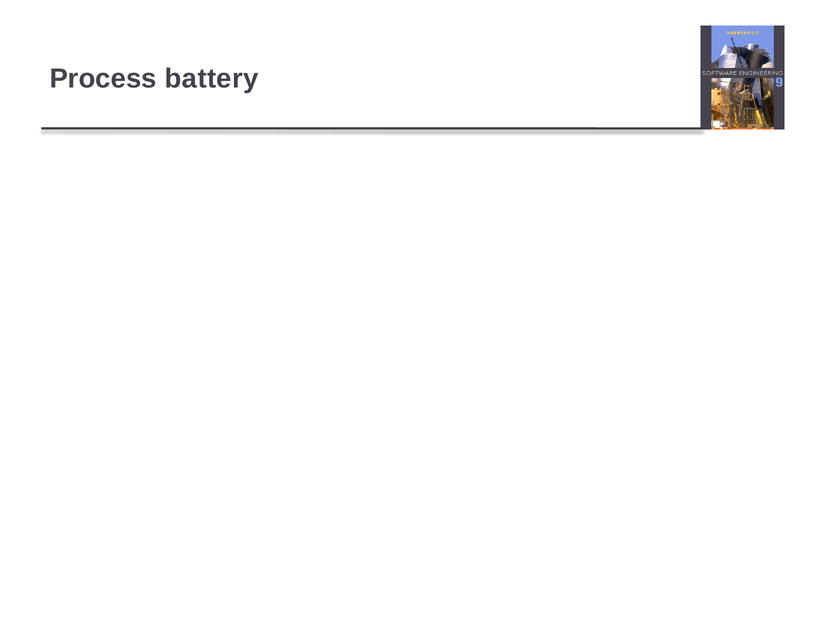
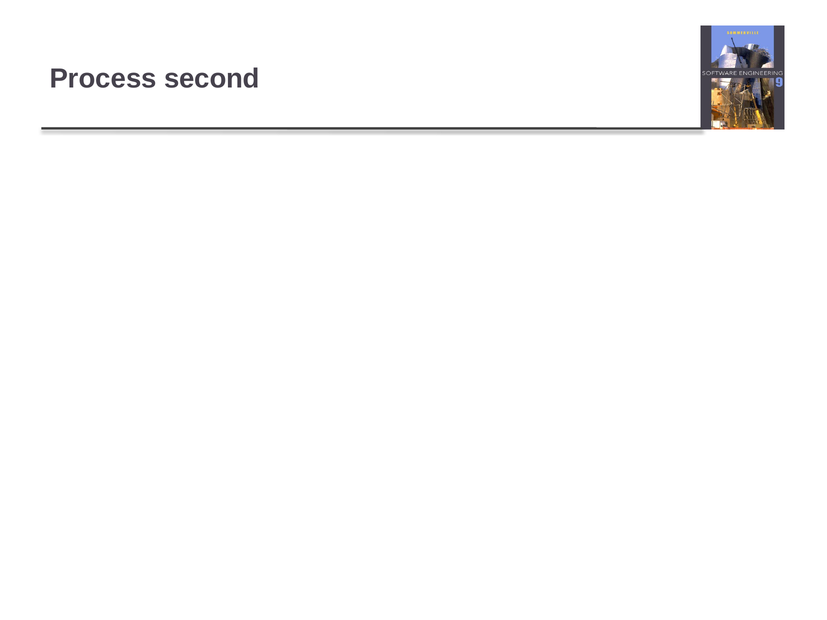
battery: battery -> second (212, 78)
